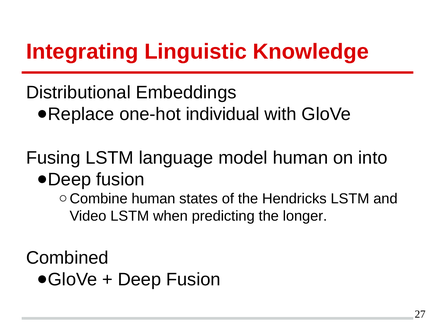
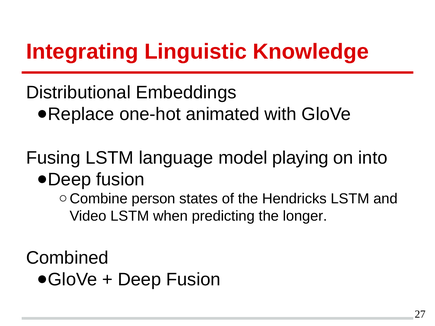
individual: individual -> animated (223, 114)
model human: human -> playing (300, 158)
human: human -> person (153, 199)
